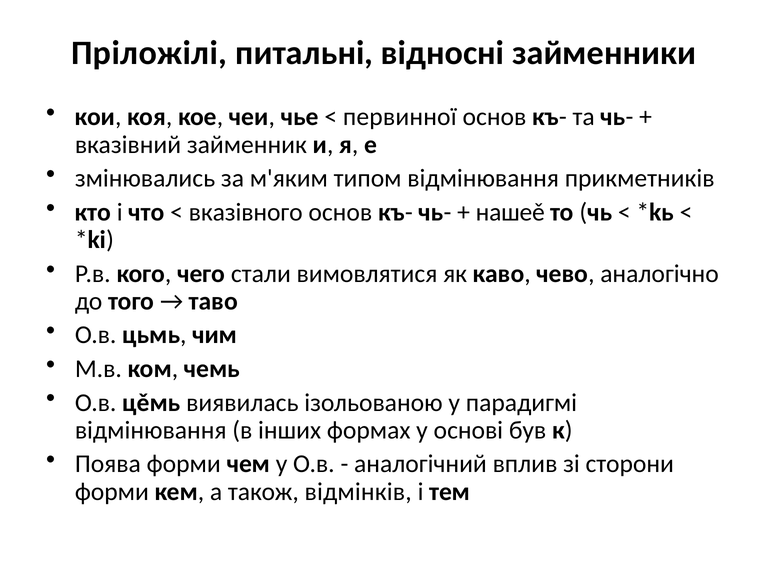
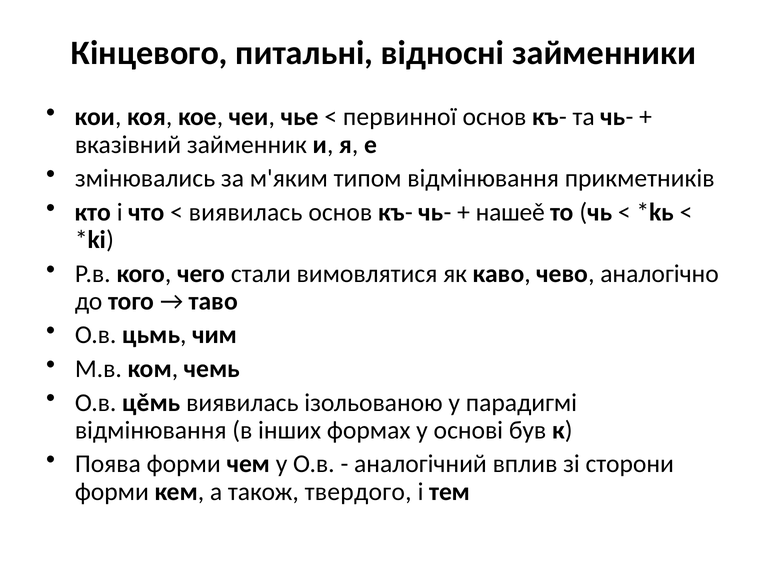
Пріложілі: Пріложілі -> Кінцевого (149, 53)
вказівного: вказівного -> виявилась (246, 212)
відмінків: відмінків -> твердого (358, 492)
